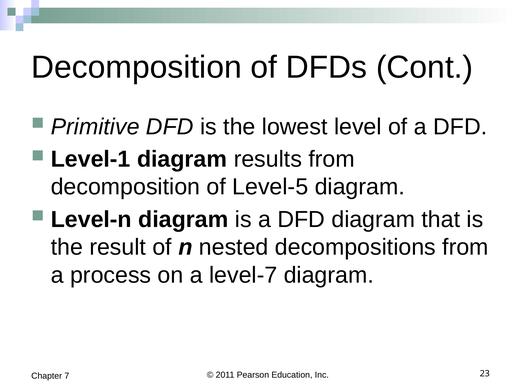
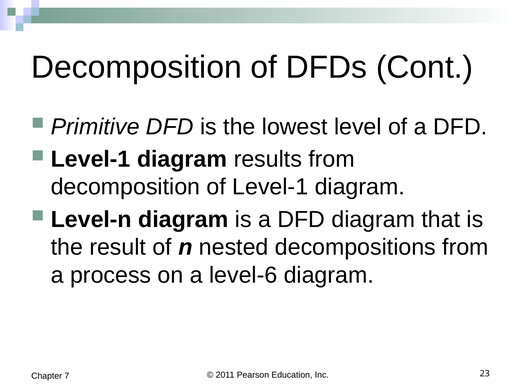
of Level-5: Level-5 -> Level-1 (270, 187)
level-7: level-7 -> level-6 (243, 275)
